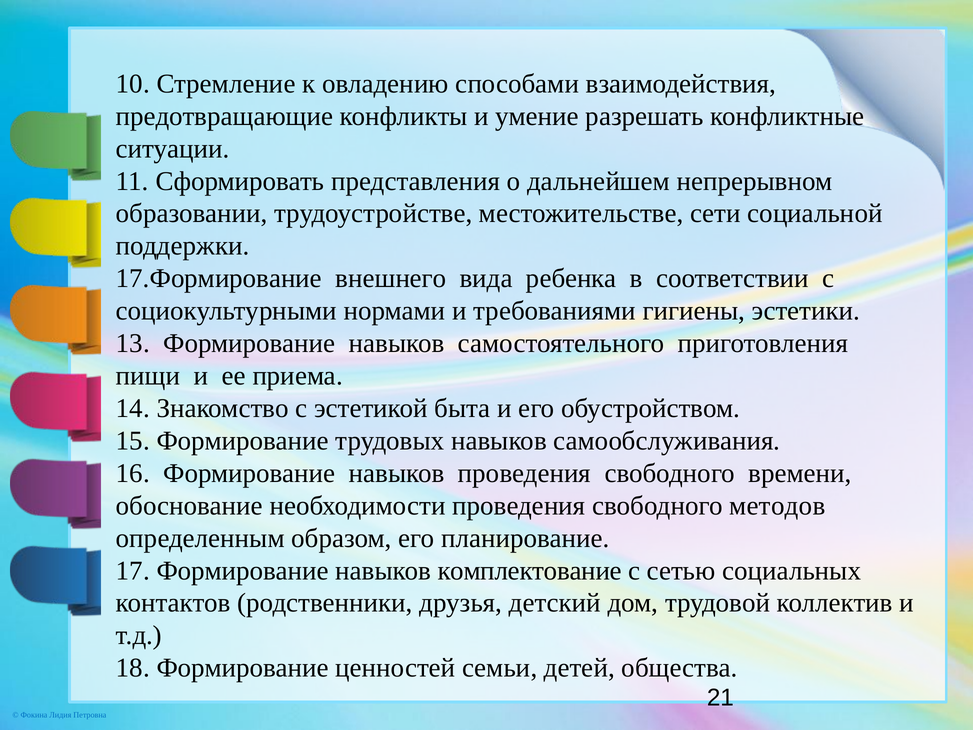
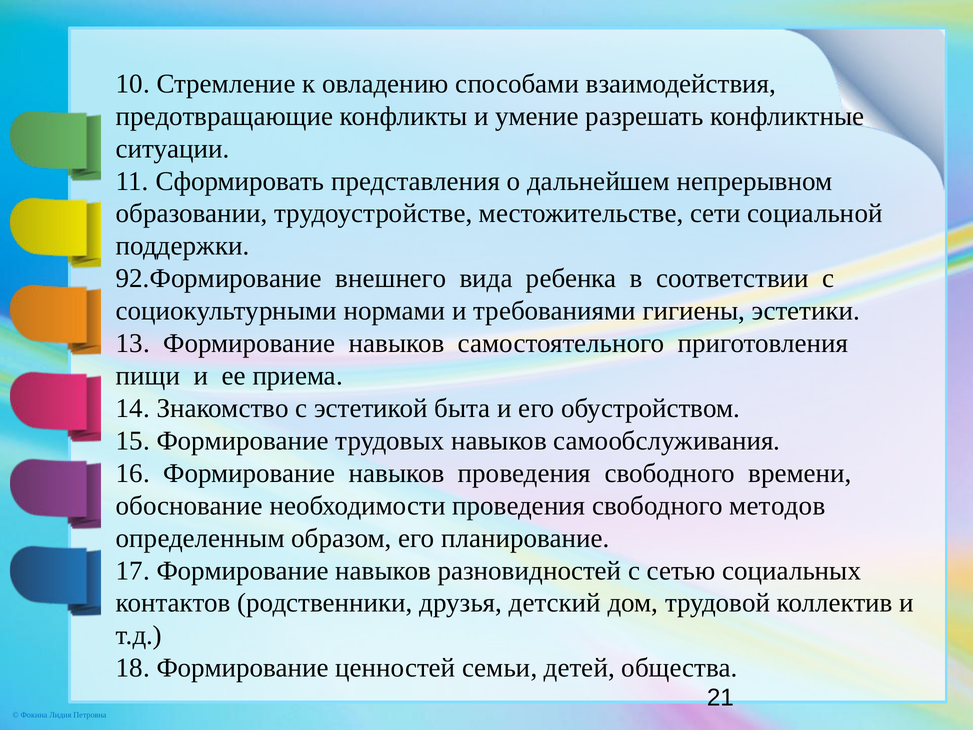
17.Формирование: 17.Формирование -> 92.Формирование (219, 278)
комплектование: комплектование -> разновидностей (530, 570)
